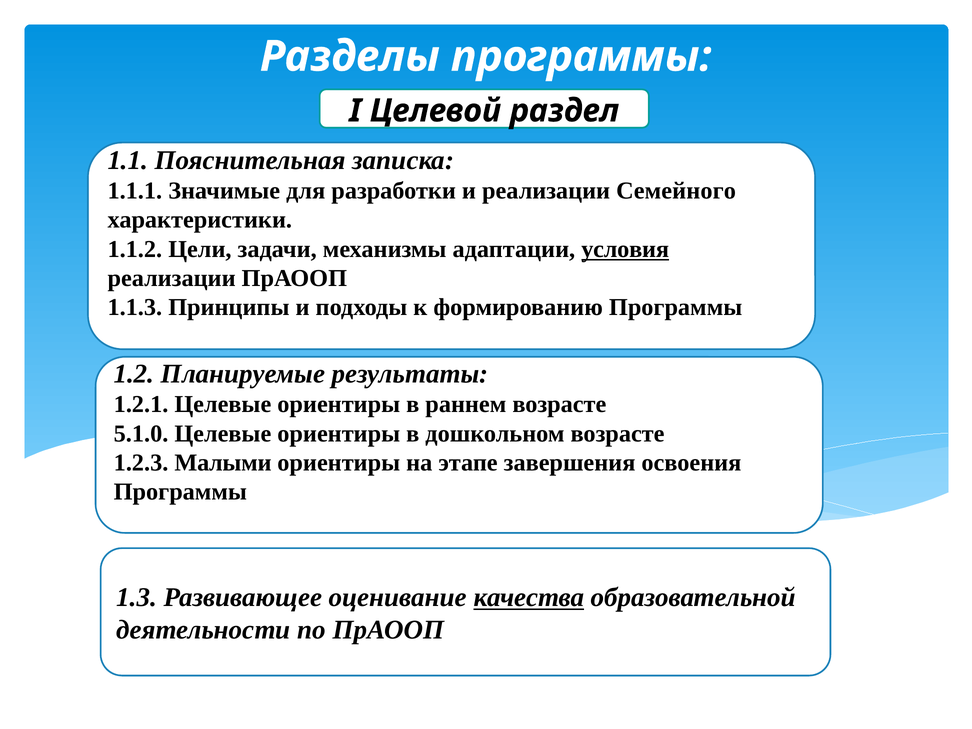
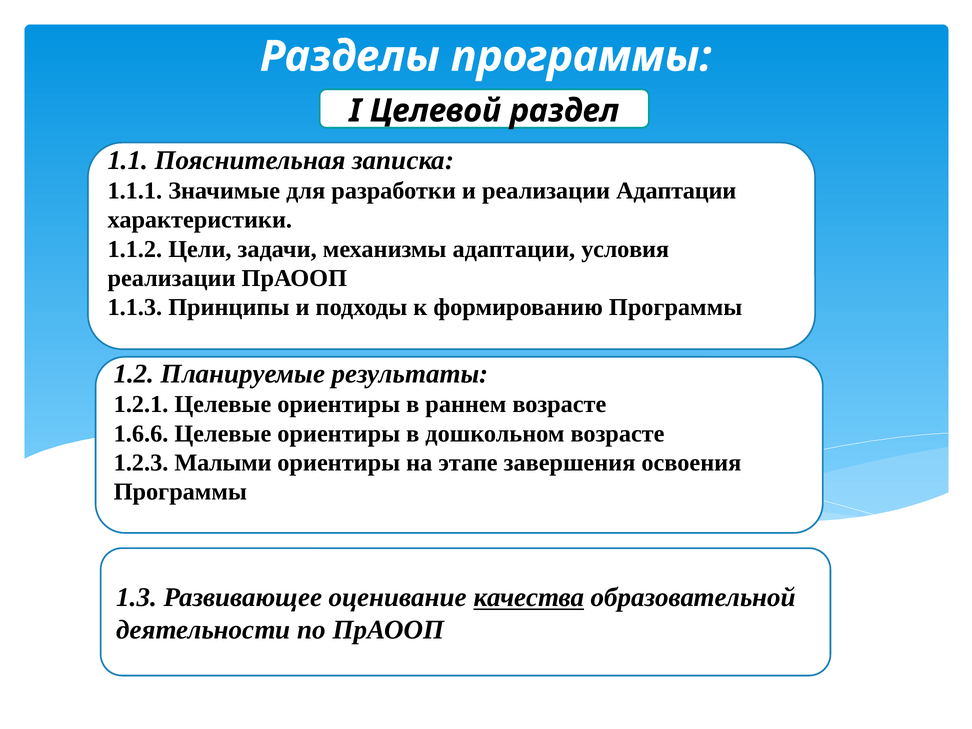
реализации Семейного: Семейного -> Адаптации (676, 191)
условия underline: present -> none (625, 249)
5.1.0: 5.1.0 -> 1.6.6 (141, 434)
